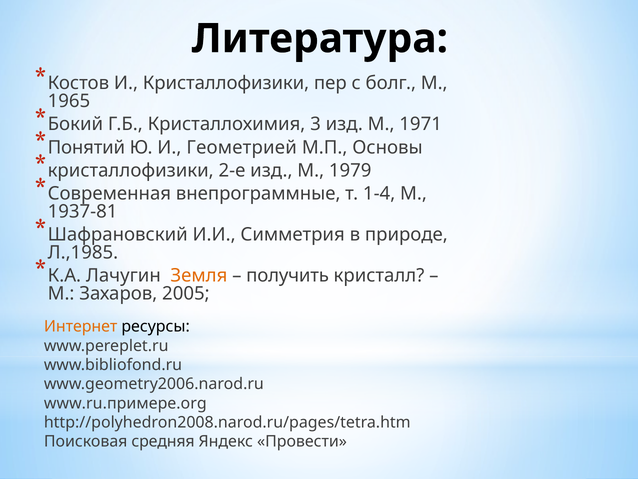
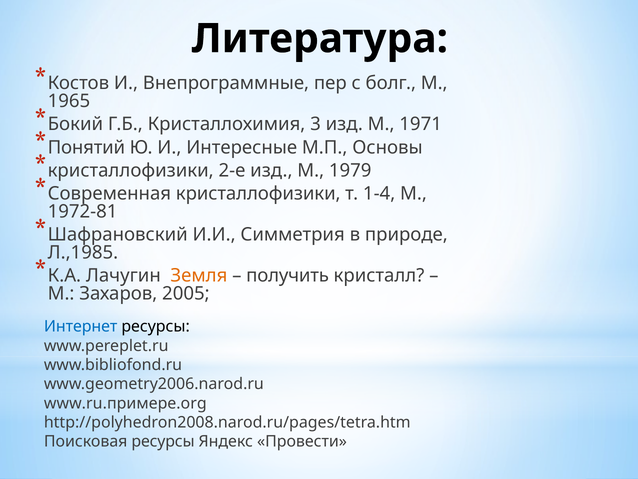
И Кристаллофизики: Кристаллофизики -> Внепрограммные (226, 83)
Геометрией: Геометрией -> Интересные (242, 147)
Современная внепрограммные: внепрограммные -> кристаллофизики (258, 193)
1937-81: 1937-81 -> 1972-81 (83, 211)
Интернет colour: orange -> blue (81, 326)
Поисковая средняя: средняя -> ресурсы (163, 441)
